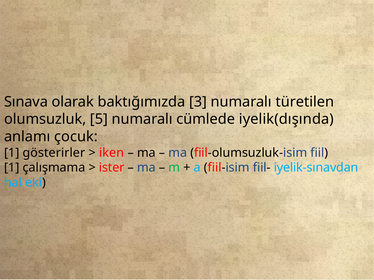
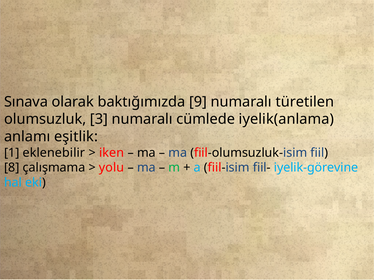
3: 3 -> 9 (198, 102)
5: 5 -> 3 (99, 119)
iyelik(dışında: iyelik(dışında -> iyelik(anlama (286, 119)
çocuk: çocuk -> eşitlik (76, 137)
gösterirler: gösterirler -> eklenebilir (54, 153)
1: 1 -> 8 (12, 168)
ister: ister -> yolu (112, 168)
iyelik-sınavdan: iyelik-sınavdan -> iyelik-görevine (316, 168)
